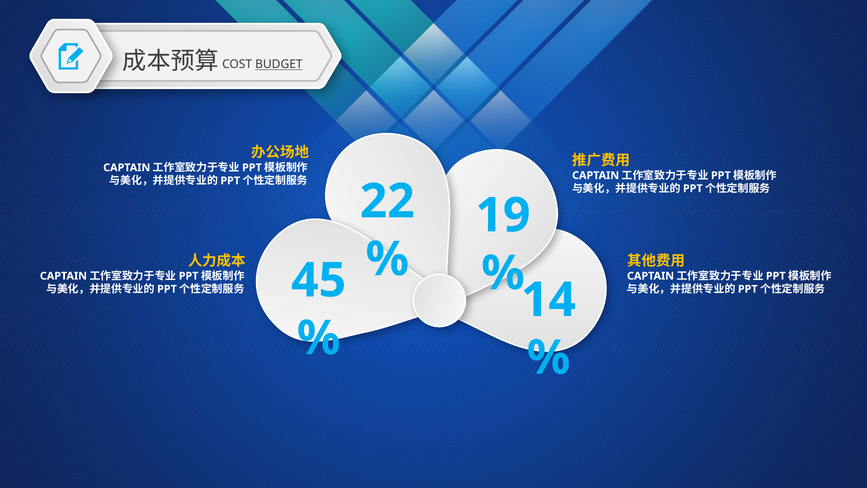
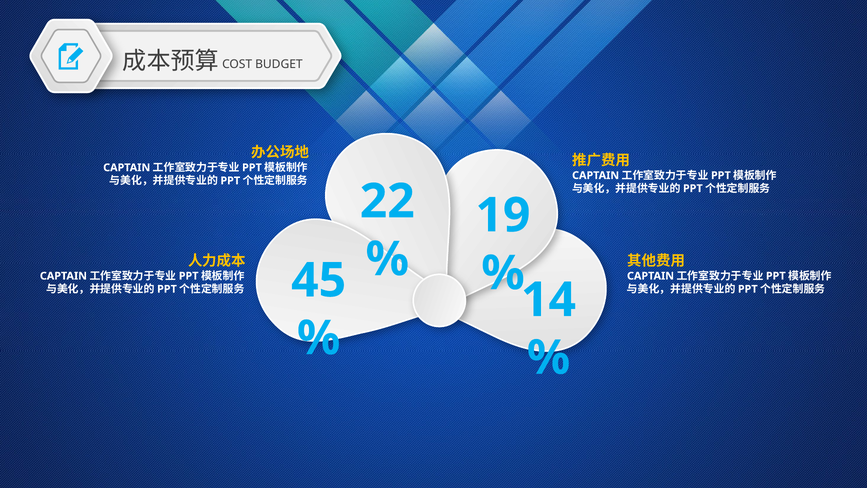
BUDGET underline: present -> none (279, 64)
